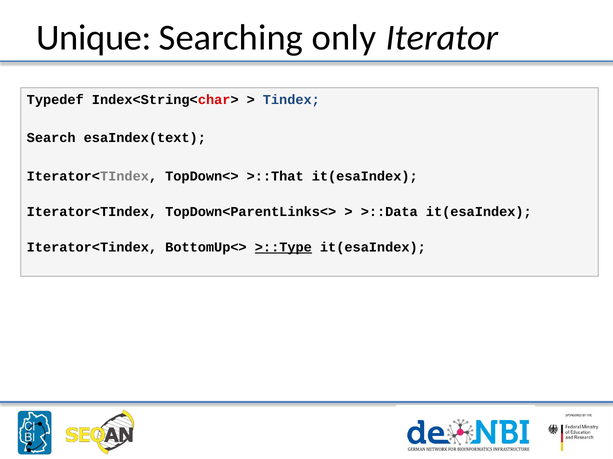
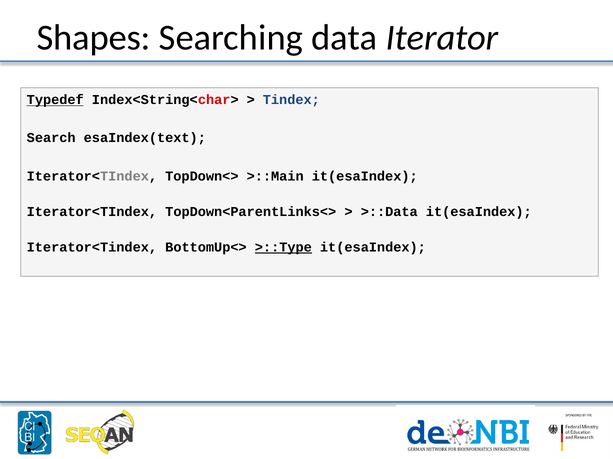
Unique: Unique -> Shapes (94, 38)
only: only -> data (344, 38)
Typedef underline: none -> present (55, 100)
>::That: >::That -> >::Main (275, 176)
